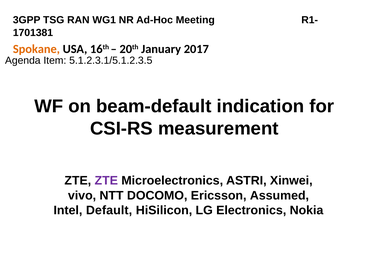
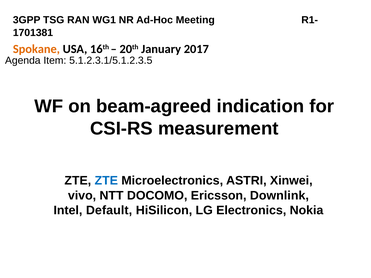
beam-default: beam-default -> beam-agreed (154, 106)
ZTE colour: purple -> blue (106, 181)
Assumed: Assumed -> Downlink (279, 196)
